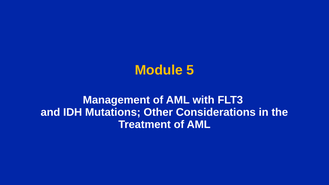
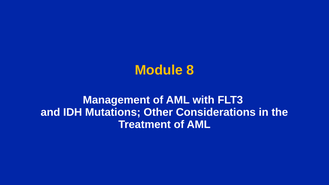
5: 5 -> 8 (190, 70)
